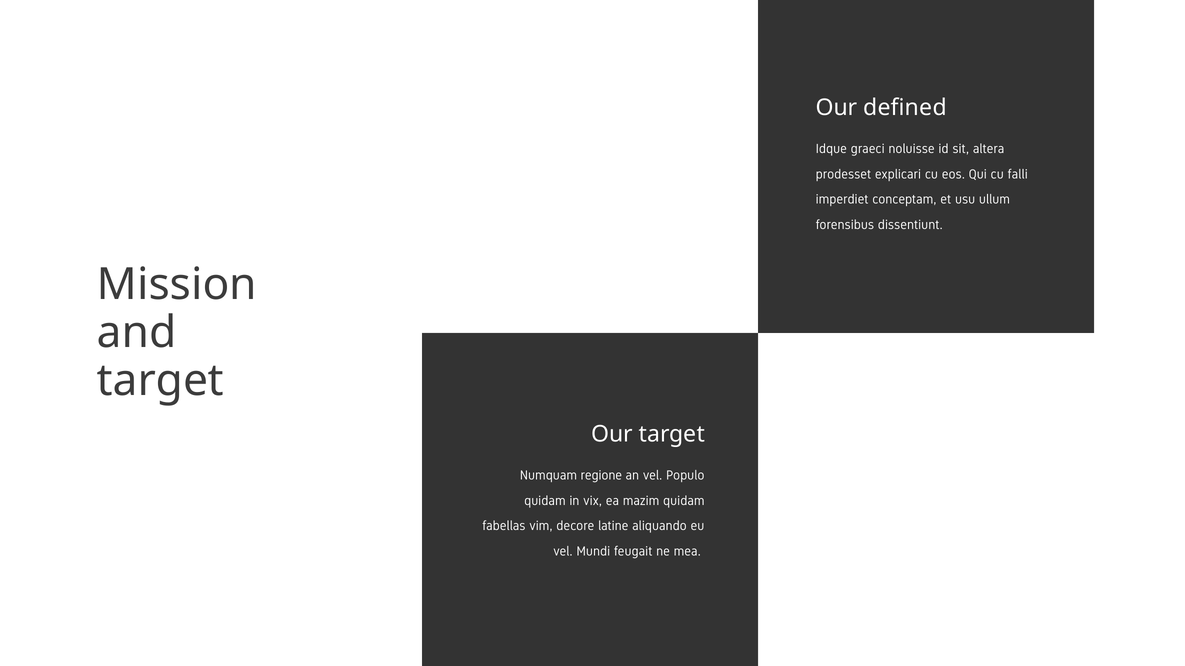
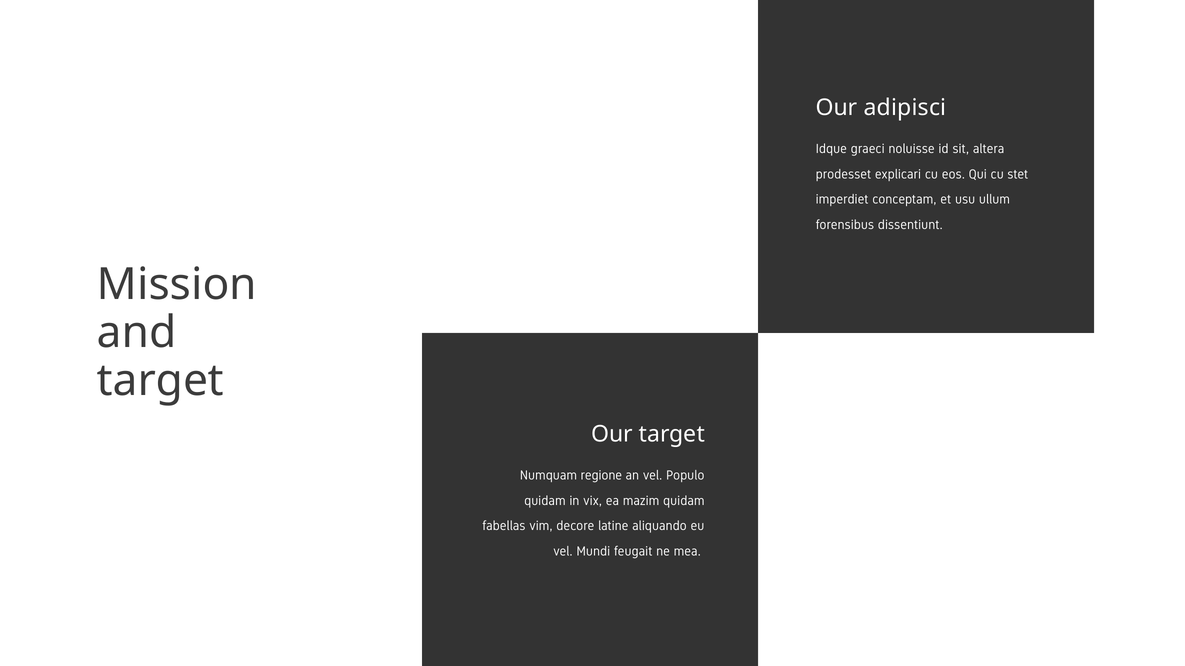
defined: defined -> adipisci (905, 108)
falli: falli -> stet (1018, 174)
